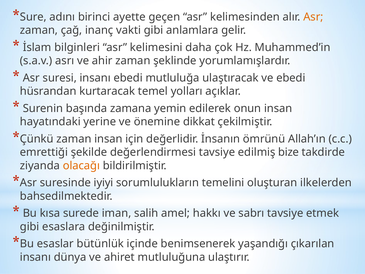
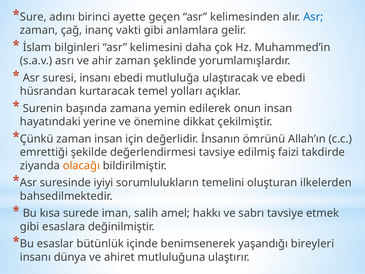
Asr colour: orange -> blue (313, 17)
bize: bize -> faizi (288, 152)
çıkarılan: çıkarılan -> bireyleri (313, 244)
